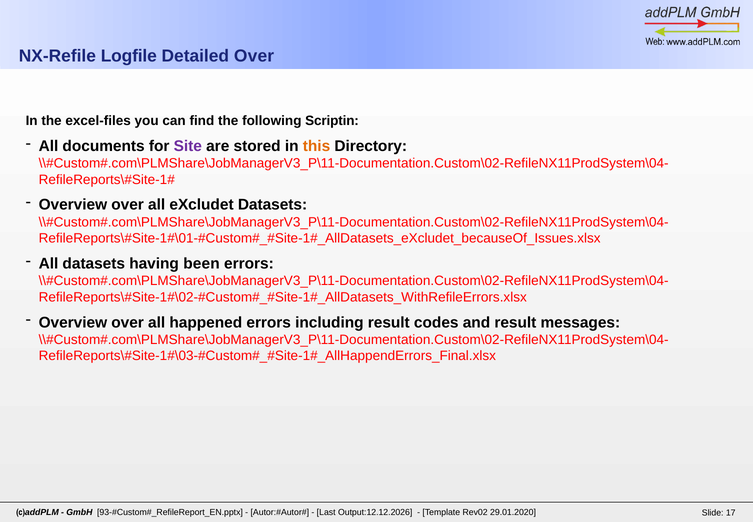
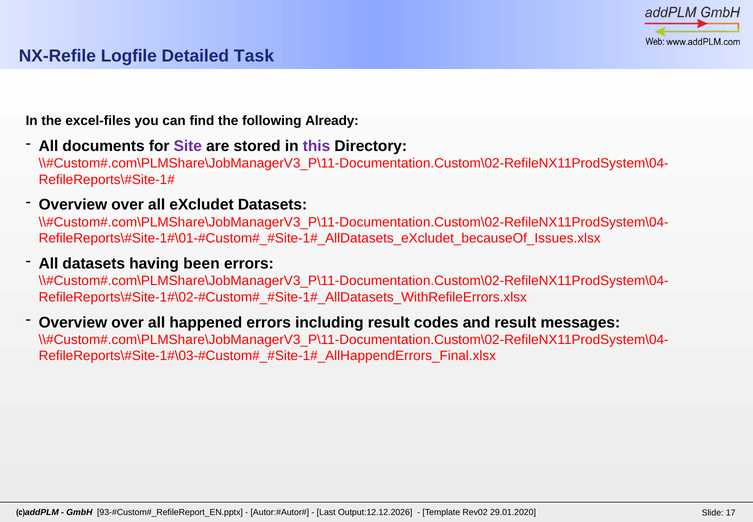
Detailed Over: Over -> Task (254, 56)
Scriptin: Scriptin -> Already (332, 121)
this colour: orange -> purple (317, 146)
